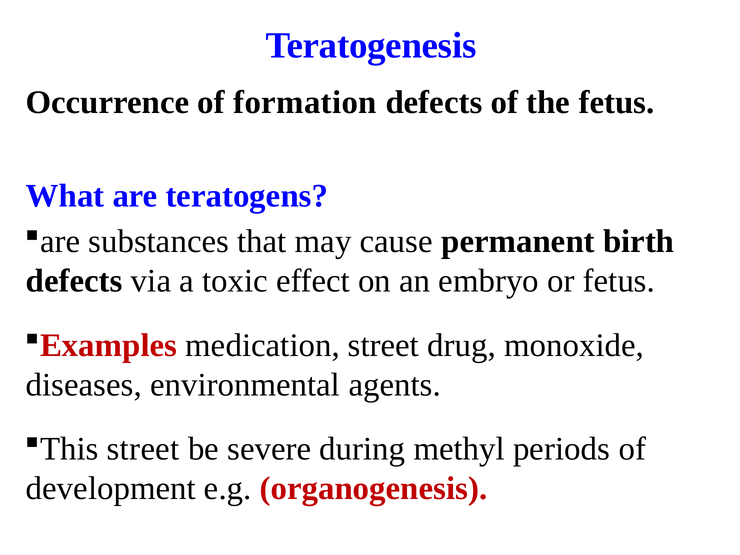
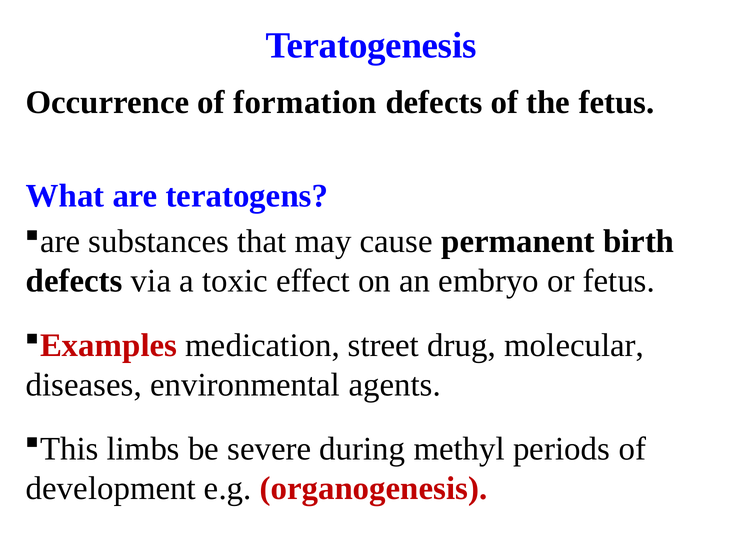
monoxide: monoxide -> molecular (574, 345)
This street: street -> limbs (143, 449)
